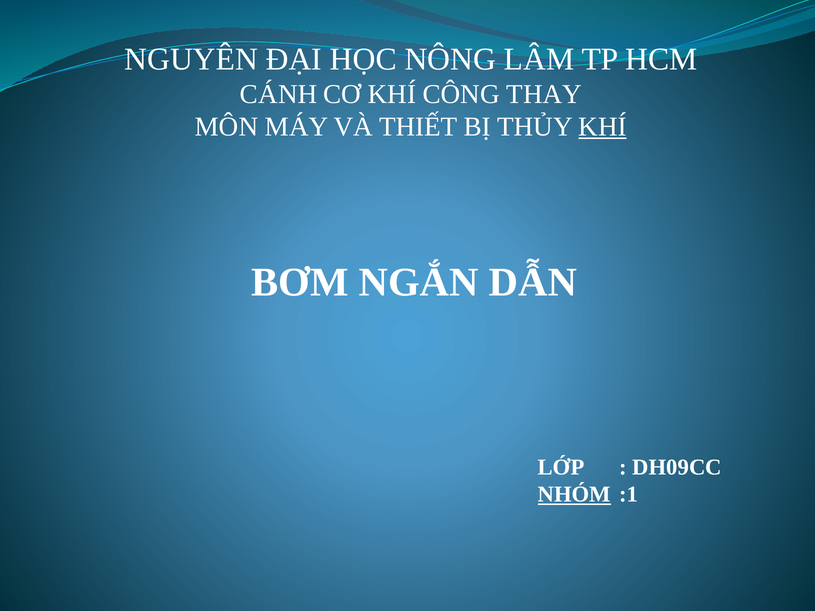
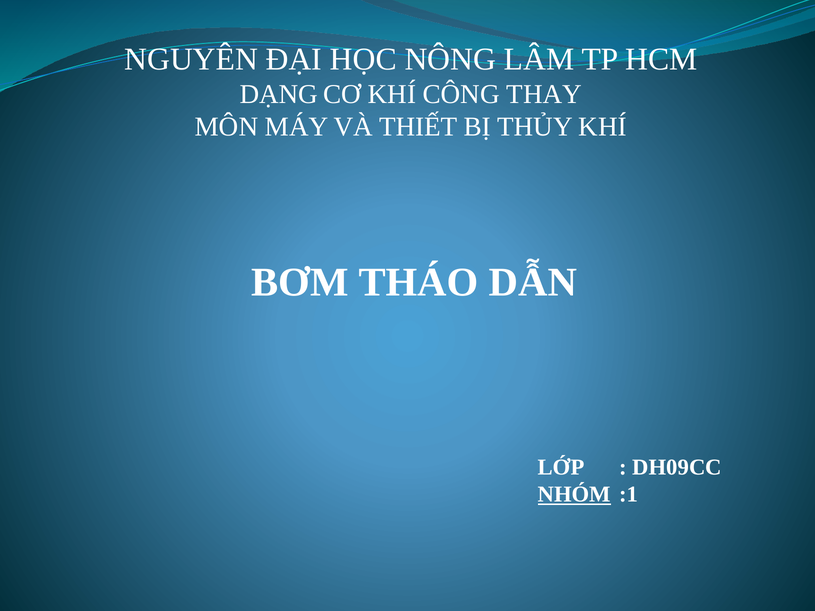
CÁNH: CÁNH -> DẠNG (279, 94)
KHÍ underline: present -> none (603, 127)
NGẮN: NGẮN -> THÁO (419, 283)
